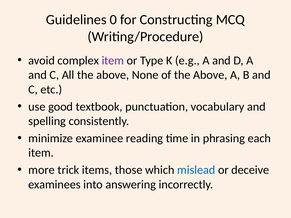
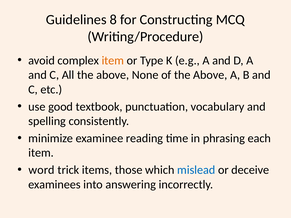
0: 0 -> 8 (113, 20)
item colour: purple -> orange (113, 61)
more: more -> word (42, 170)
